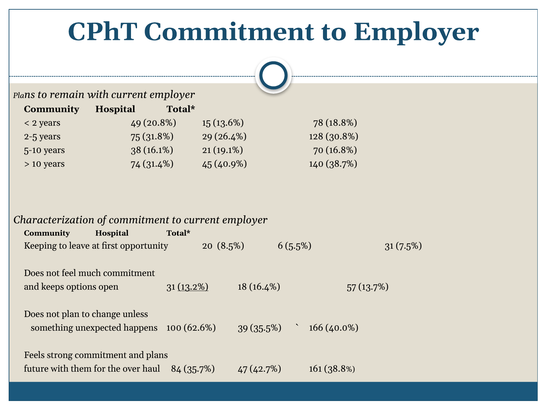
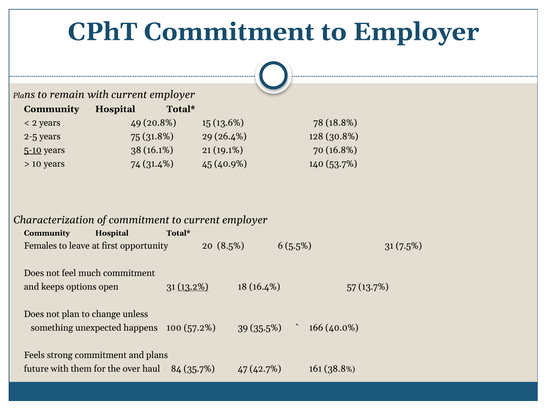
5-10 underline: none -> present (33, 150)
38.7%: 38.7% -> 53.7% (341, 164)
Keeping: Keeping -> Females (40, 246)
62.6%: 62.6% -> 57.2% (200, 328)
